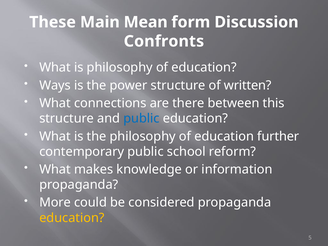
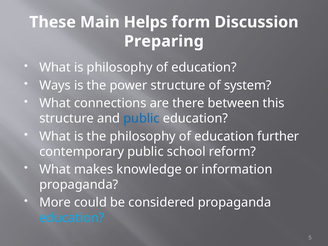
Mean: Mean -> Helps (146, 22)
Confronts: Confronts -> Preparing (164, 41)
written: written -> system (248, 85)
education colour: yellow -> light blue (72, 218)
